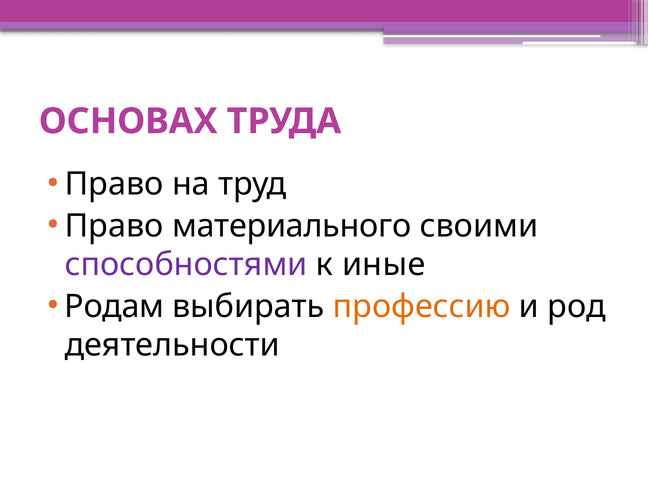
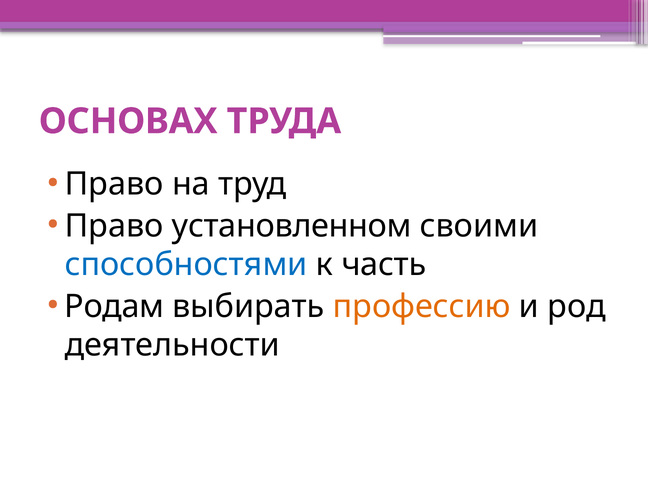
материального: материального -> установленном (292, 226)
способностями colour: purple -> blue (186, 265)
иные: иные -> часть (384, 265)
